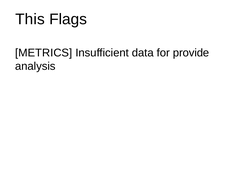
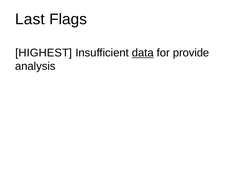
This: This -> Last (30, 19)
METRICS: METRICS -> HIGHEST (44, 53)
data underline: none -> present (143, 53)
